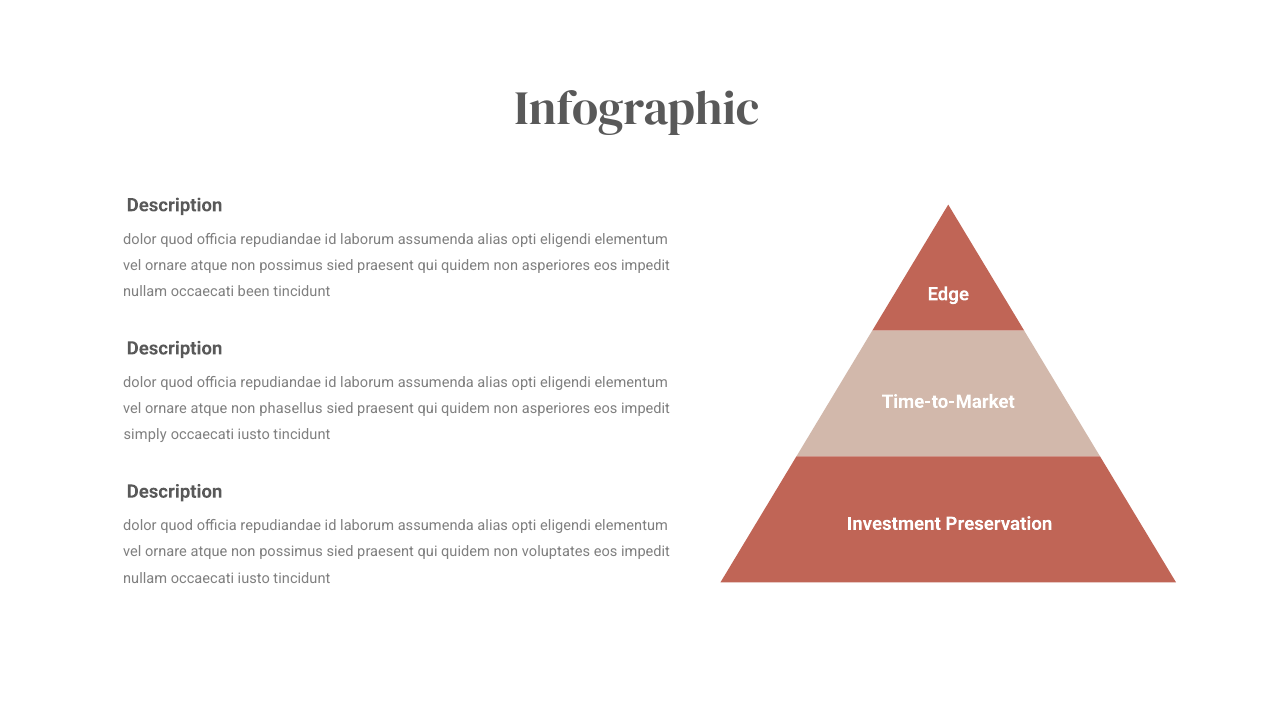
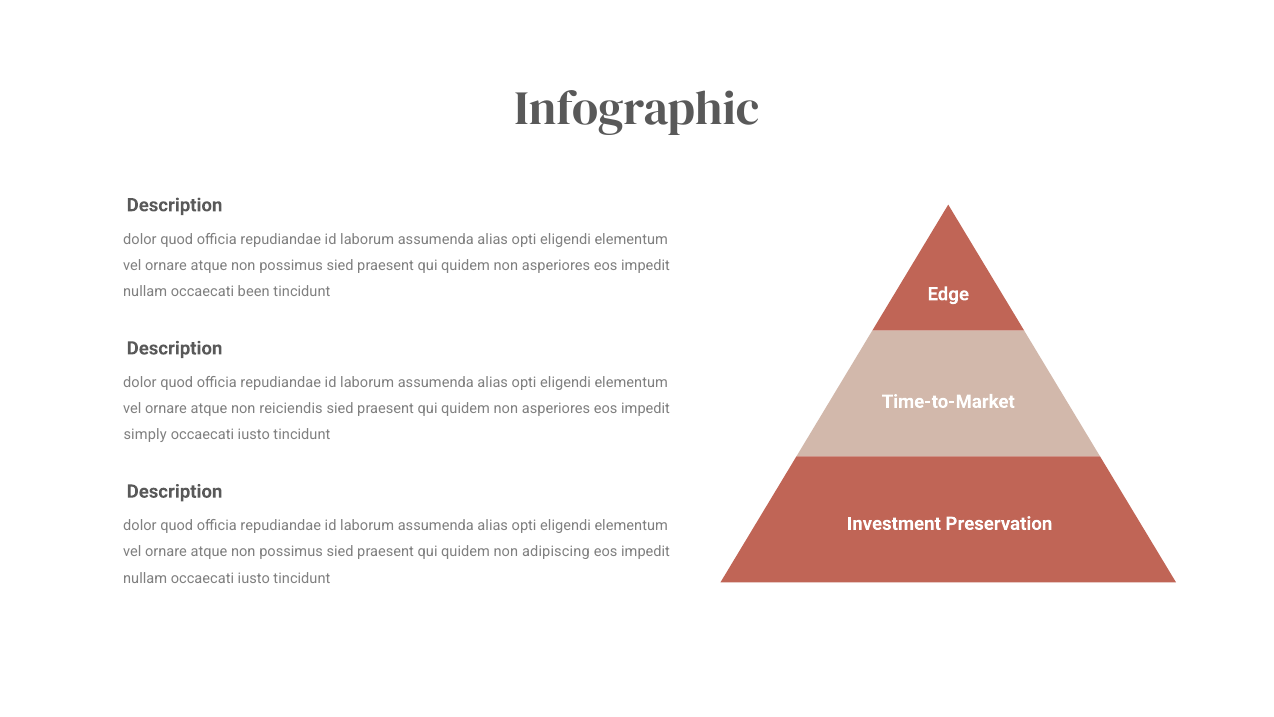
phasellus: phasellus -> reiciendis (291, 408)
voluptates: voluptates -> adipiscing (556, 552)
